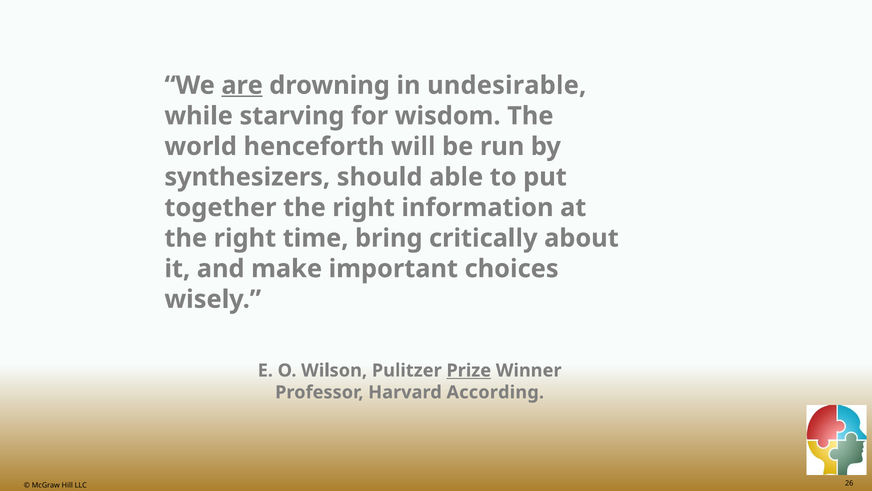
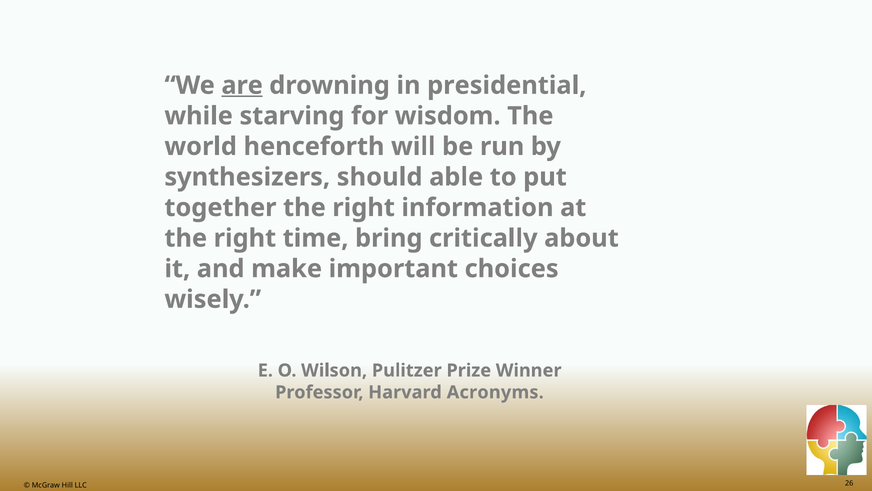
undesirable: undesirable -> presidential (507, 85)
Prize underline: present -> none (469, 370)
According: According -> Acronyms (495, 392)
